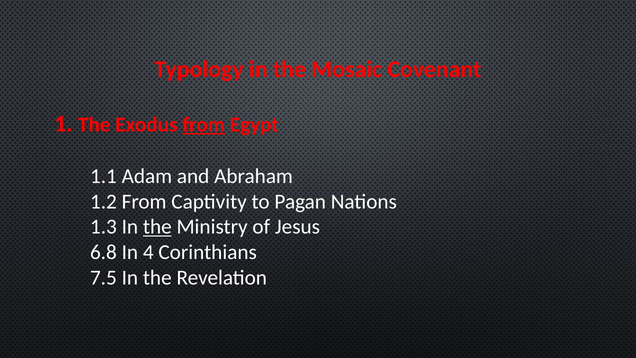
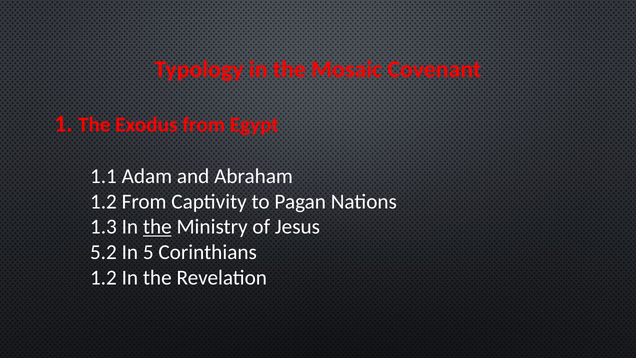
from underline: present -> none (204, 124)
6.8: 6.8 -> 5.2 (103, 252)
4: 4 -> 5 (148, 252)
7.5: 7.5 -> 1.2 (103, 278)
